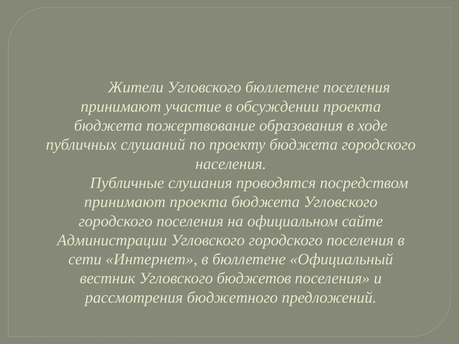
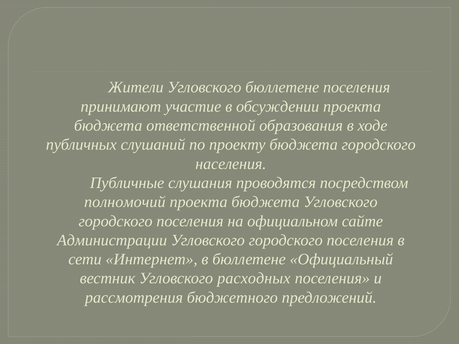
пожертвование: пожертвование -> ответственной (201, 126)
принимают: принимают -> полномочий (125, 202)
бюджетов: бюджетов -> расходных (254, 279)
